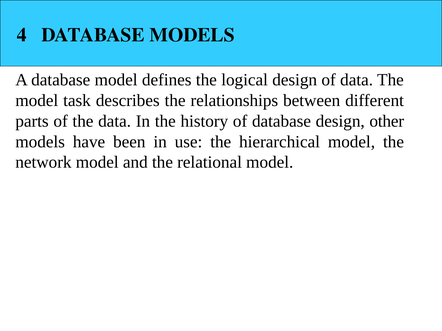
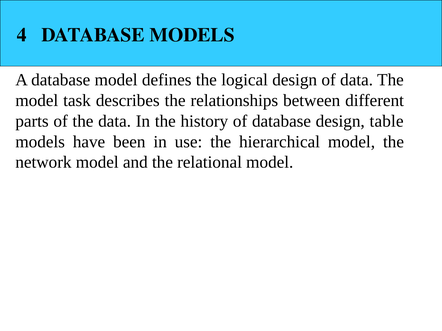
other: other -> table (387, 121)
